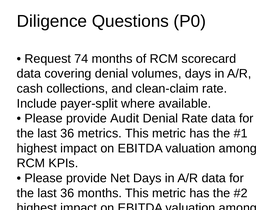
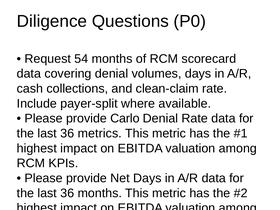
74: 74 -> 54 (81, 59)
Audit: Audit -> Carlo (125, 118)
